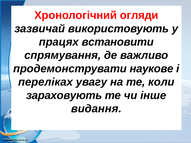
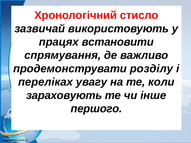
огляди: огляди -> стисло (139, 15)
наукове: наукове -> розділу (151, 69)
видання: видання -> першого (96, 109)
